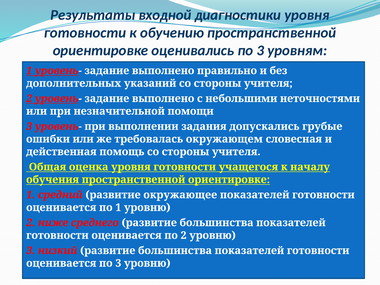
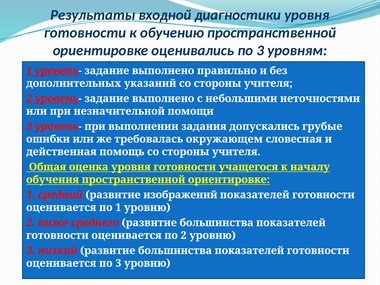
окружающее: окружающее -> изображений (180, 195)
